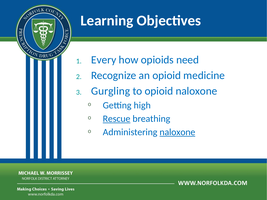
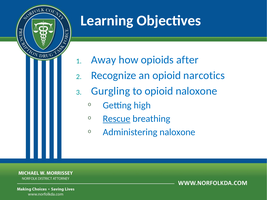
Every: Every -> Away (104, 60)
need: need -> after (187, 60)
medicine: medicine -> narcotics (204, 76)
naloxone underline: present -> none (177, 132)
